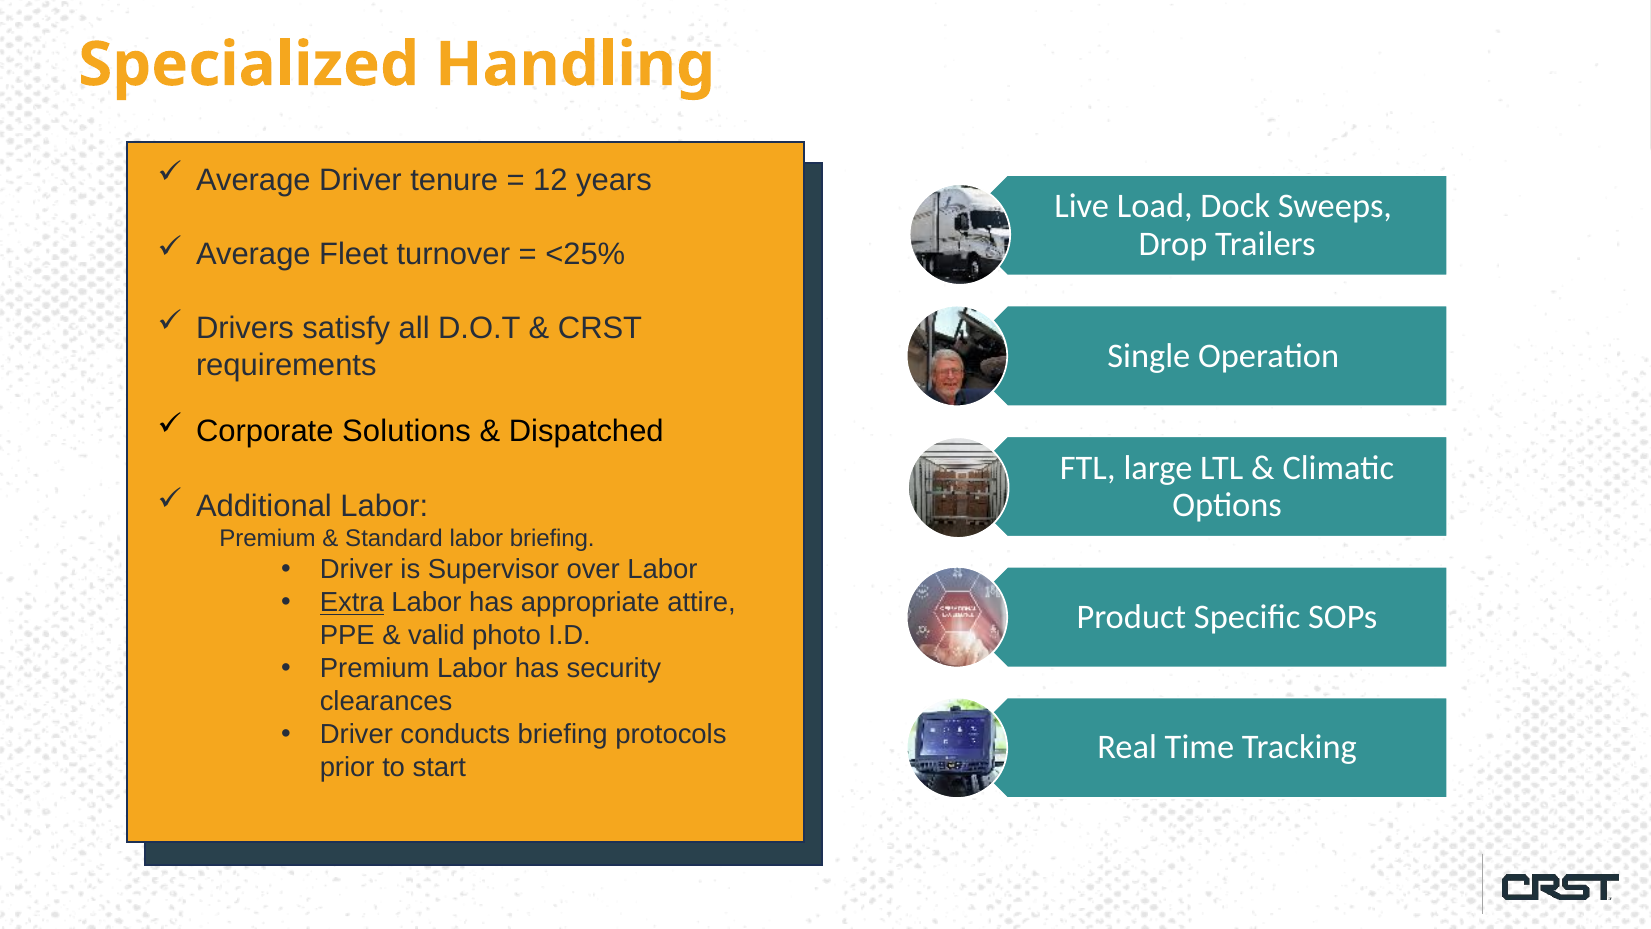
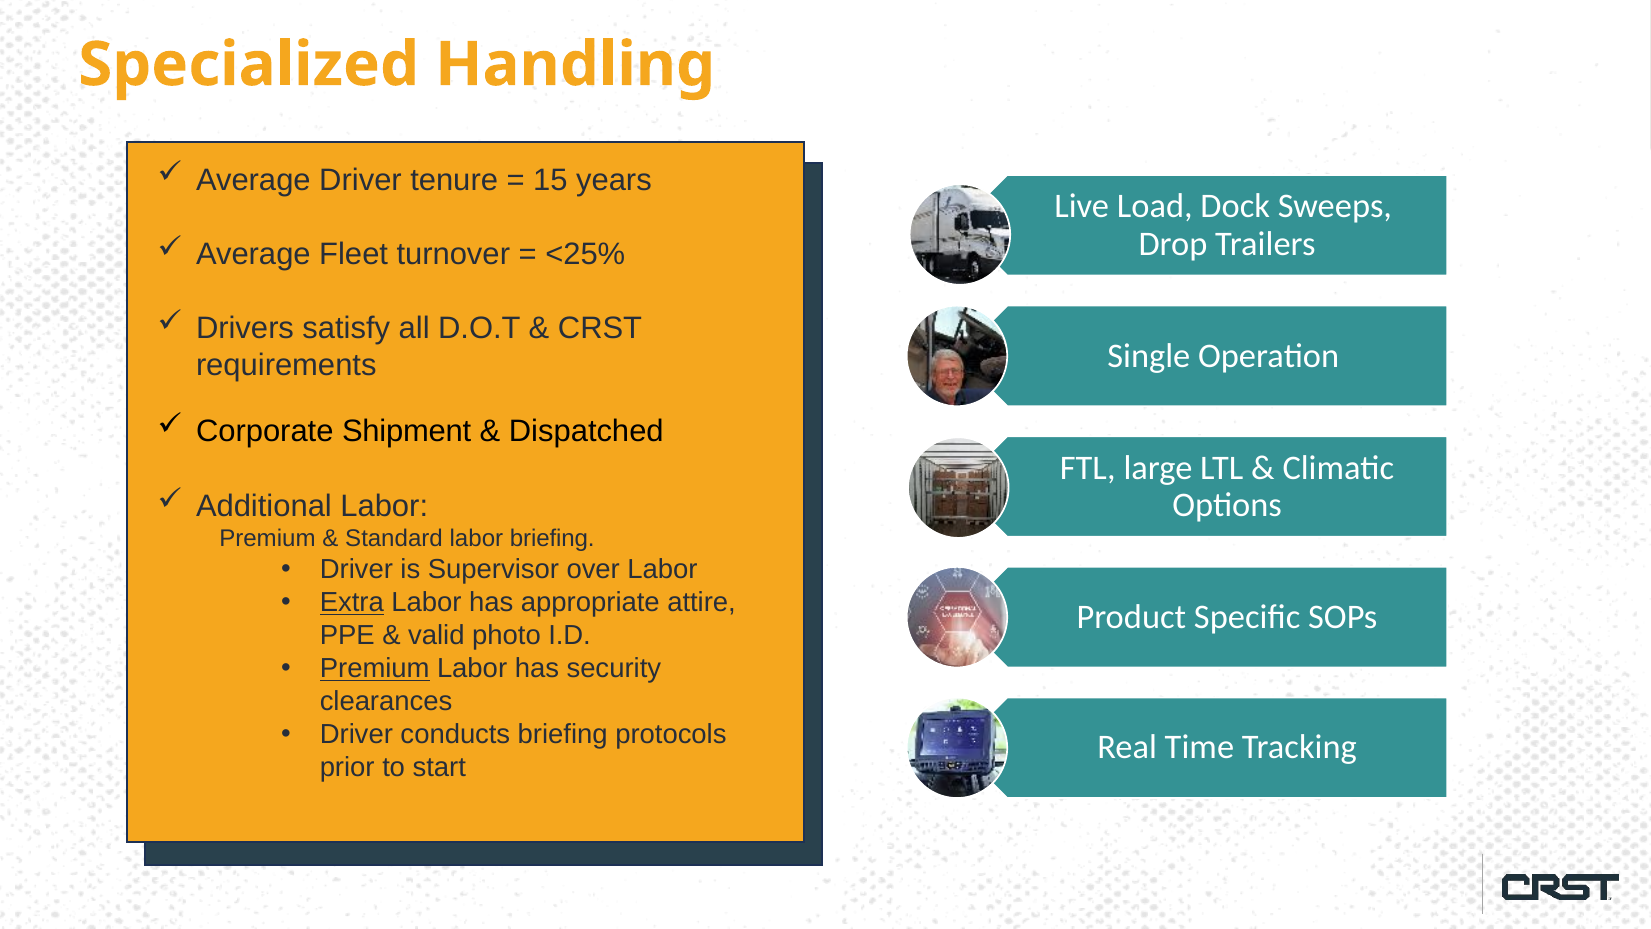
12: 12 -> 15 (550, 180)
Solutions: Solutions -> Shipment (407, 432)
Premium underline: none -> present (375, 669)
